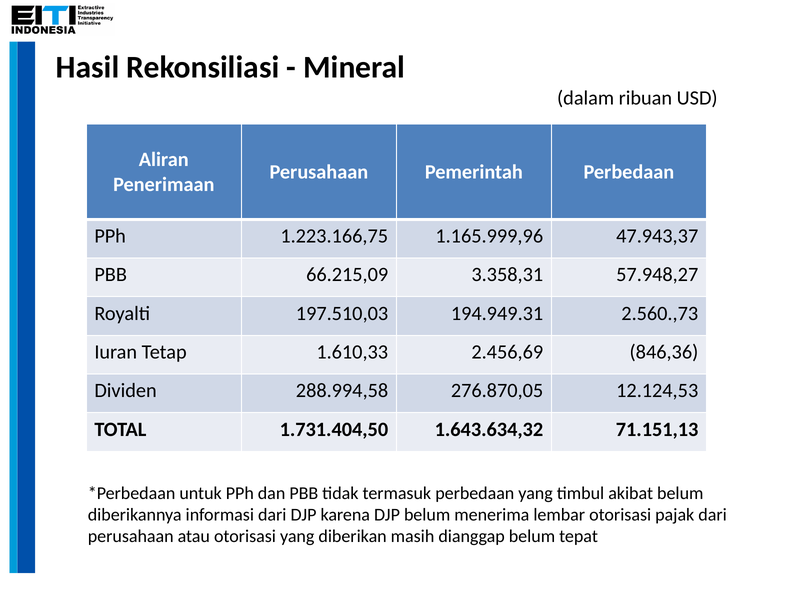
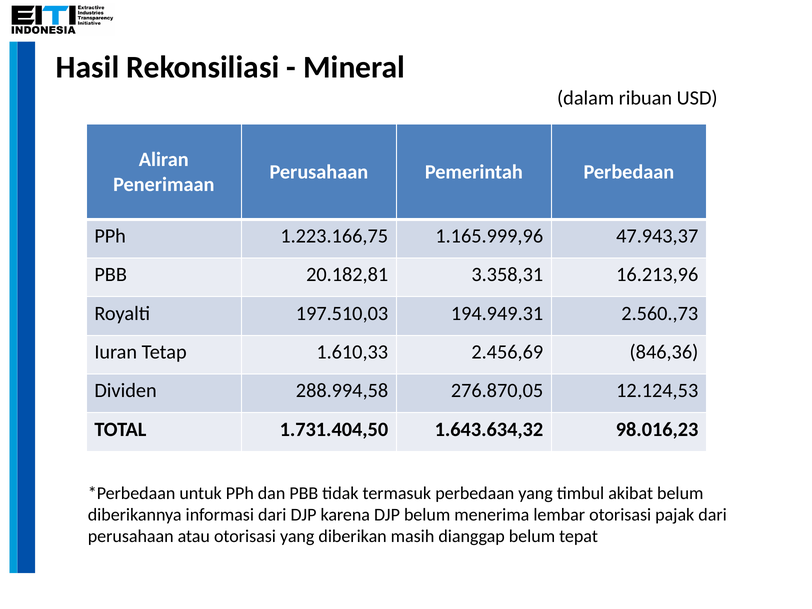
66.215,09: 66.215,09 -> 20.182,81 (347, 275)
57.948,27: 57.948,27 -> 16.213,96 (657, 275)
71.151,13: 71.151,13 -> 98.016,23 (657, 429)
